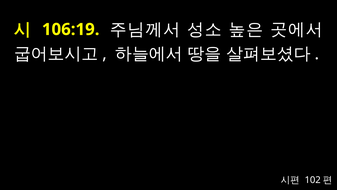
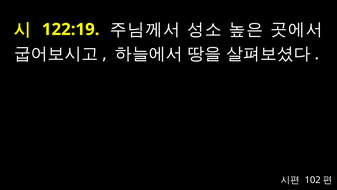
106:19: 106:19 -> 122:19 (71, 29)
